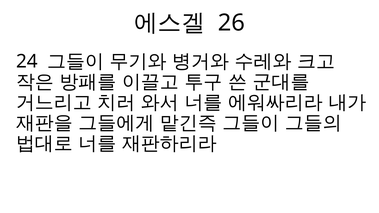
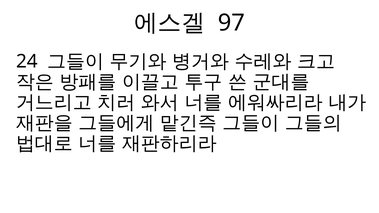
26: 26 -> 97 (231, 23)
